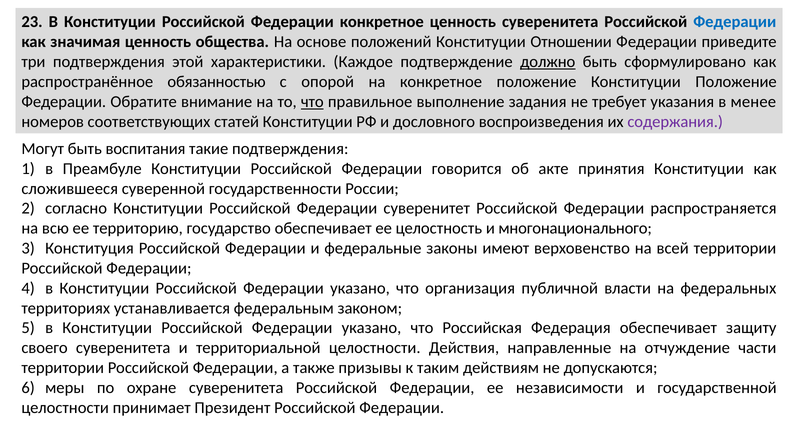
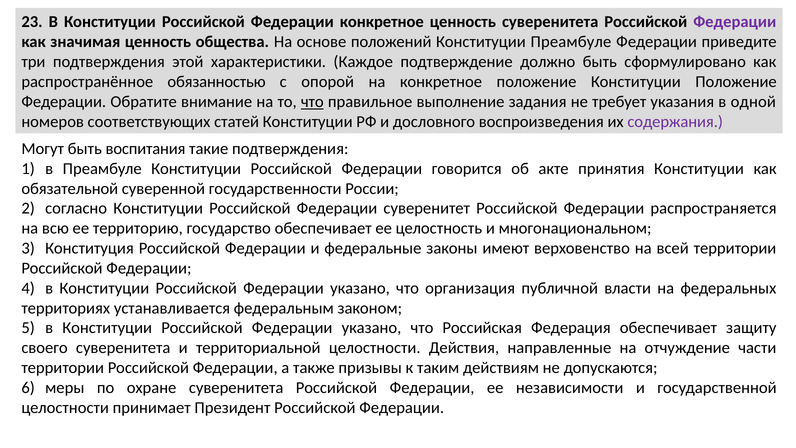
Федерации colour: blue -> purple (735, 22)
Конституции Отношении: Отношении -> Преамбуле (571, 42)
должно underline: present -> none (548, 62)
менее: менее -> одной (753, 102)
сложившееся: сложившееся -> обязательной (70, 188)
многонационального: многонационального -> многонациональном (575, 228)
